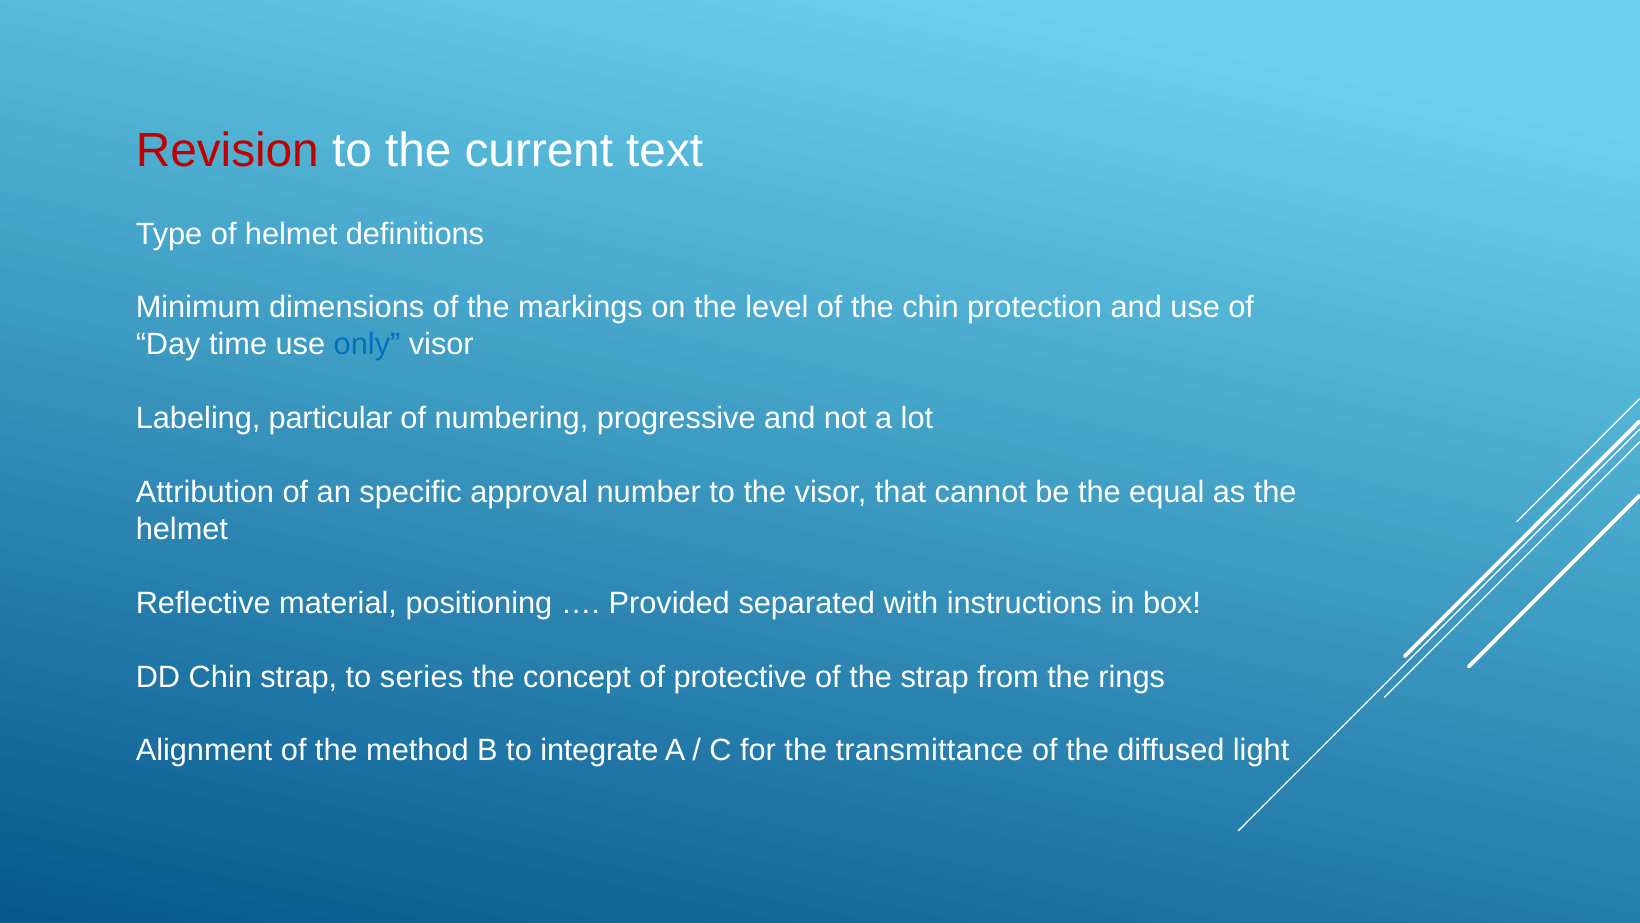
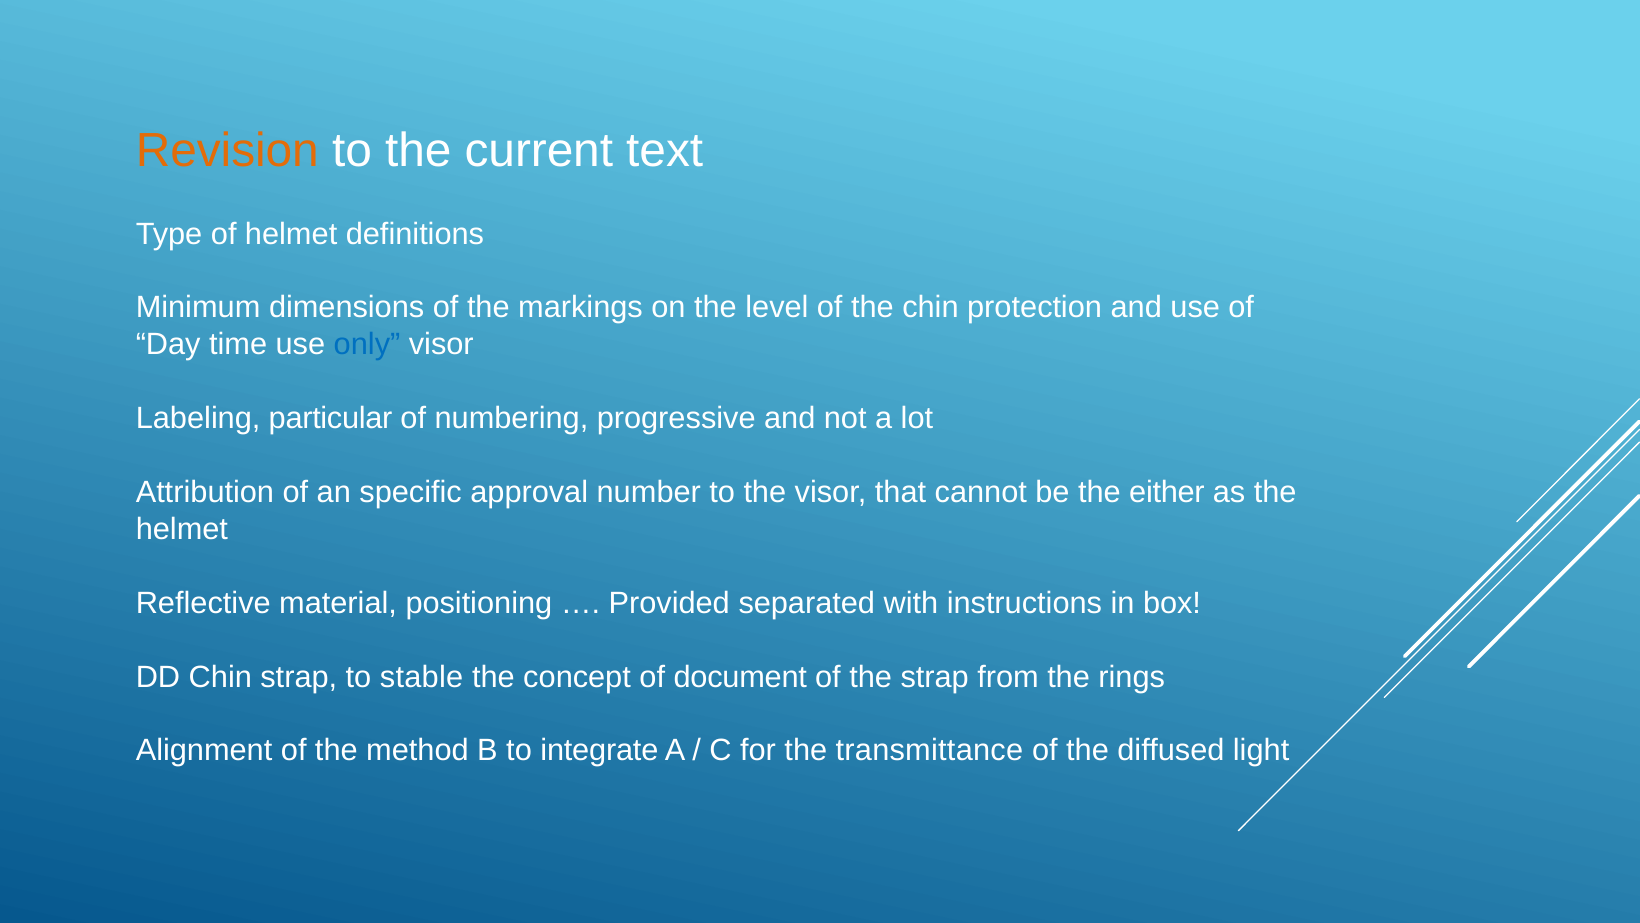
Revision colour: red -> orange (227, 151)
equal: equal -> either (1167, 492)
series: series -> stable (422, 677)
protective: protective -> document (740, 677)
